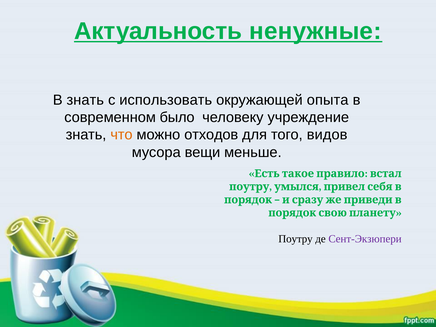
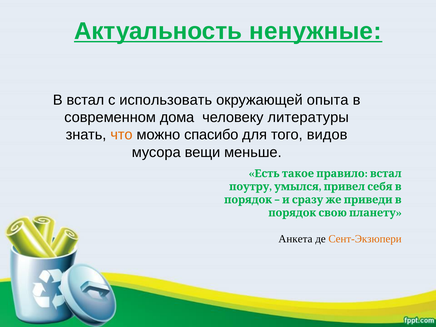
В знать: знать -> встал (85, 100)
было: было -> дома (177, 117)
учреждение: учреждение -> литературы (308, 117)
отходов: отходов -> спасибо (211, 135)
Поутру: Поутру -> Анкета (295, 239)
Сент-Экзюпери colour: purple -> orange (365, 239)
